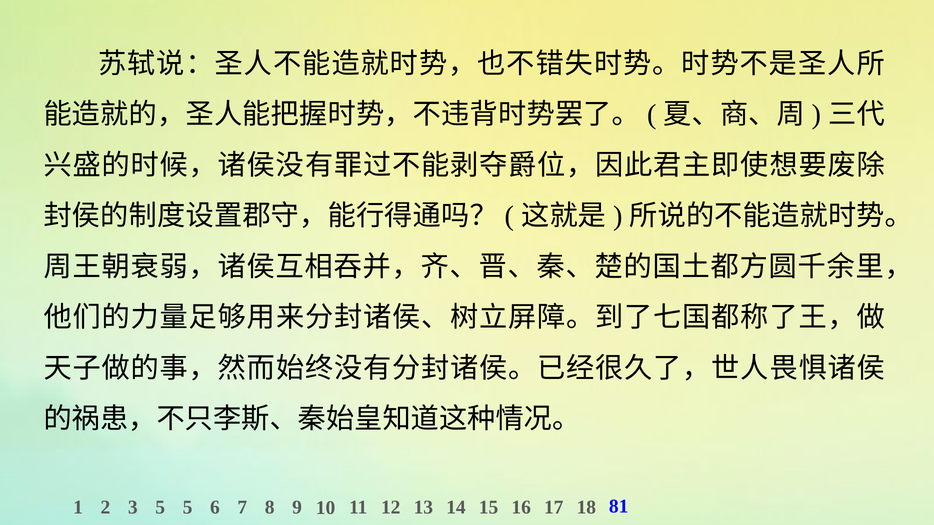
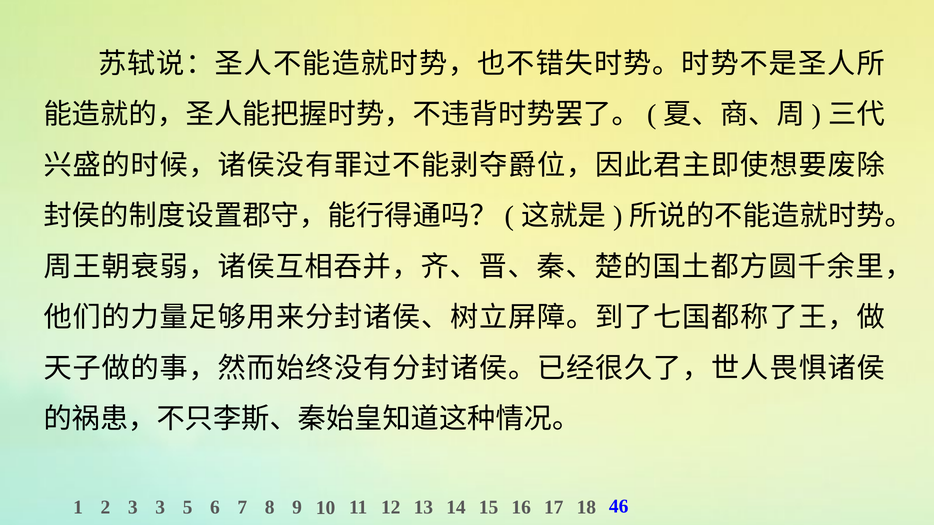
3 5: 5 -> 3 (160, 508)
81: 81 -> 46 (619, 507)
